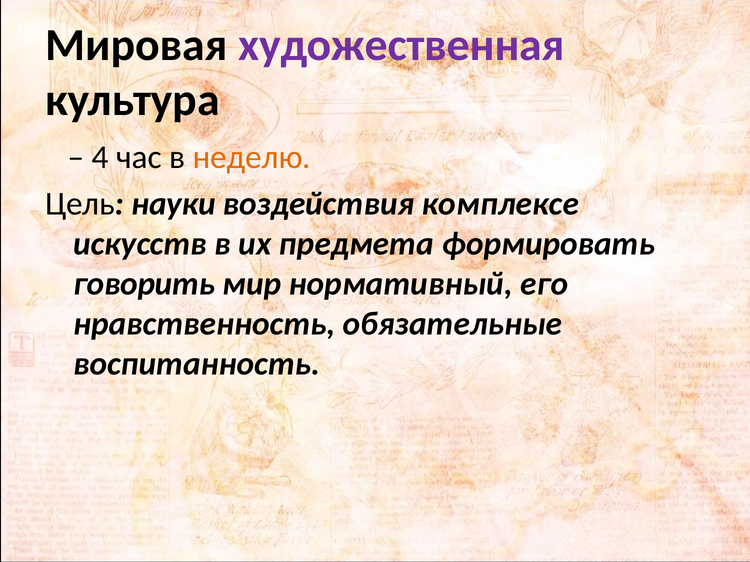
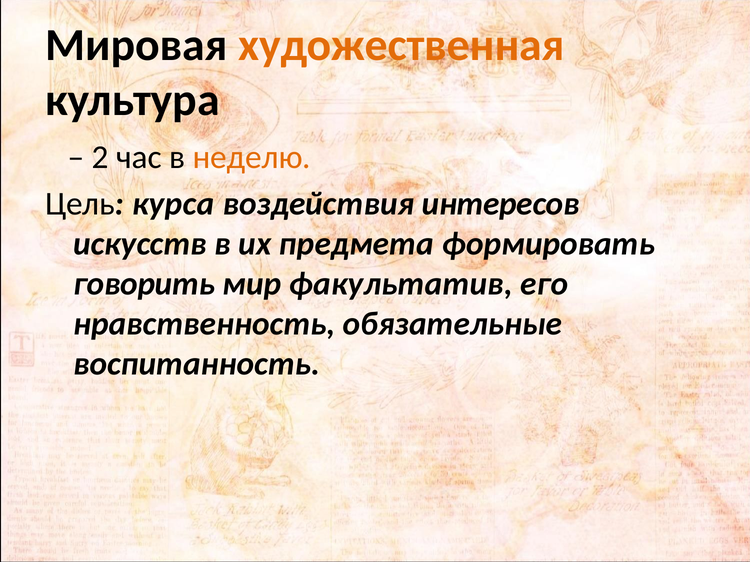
художественная colour: purple -> orange (401, 45)
4: 4 -> 2 (100, 157)
науки: науки -> курса (173, 204)
комплексе: комплексе -> интересов (501, 204)
нормативный: нормативный -> факультатив (401, 284)
